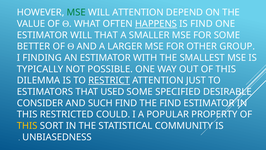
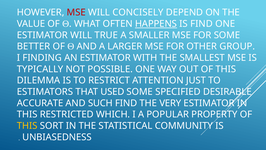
MSE colour: green -> red (76, 12)
WILL ATTENTION: ATTENTION -> CONCISELY (138, 12)
WILL THAT: THAT -> TRUE (106, 35)
RESTRICT underline: present -> none (109, 80)
CONSIDER: CONSIDER -> ACCURATE (40, 103)
THE FIND: FIND -> VERY (170, 103)
COULD: COULD -> WHICH (113, 114)
